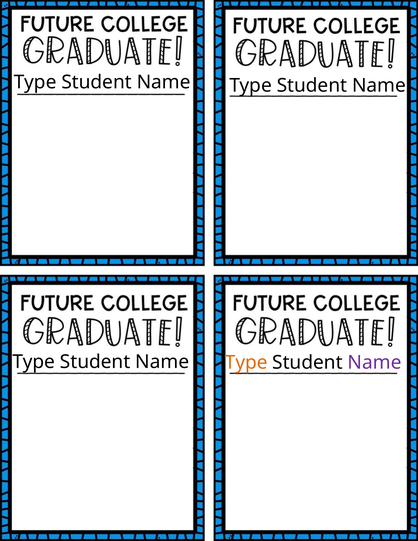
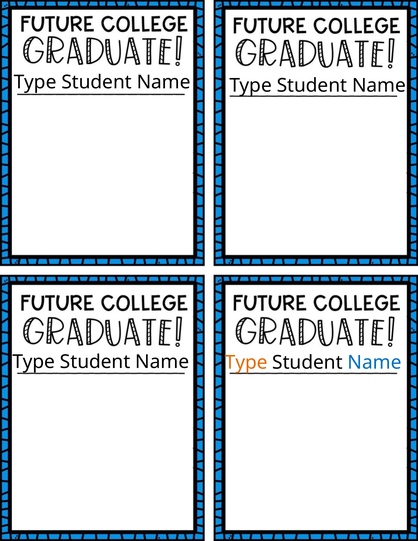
Name colour: purple -> blue (375, 362)
